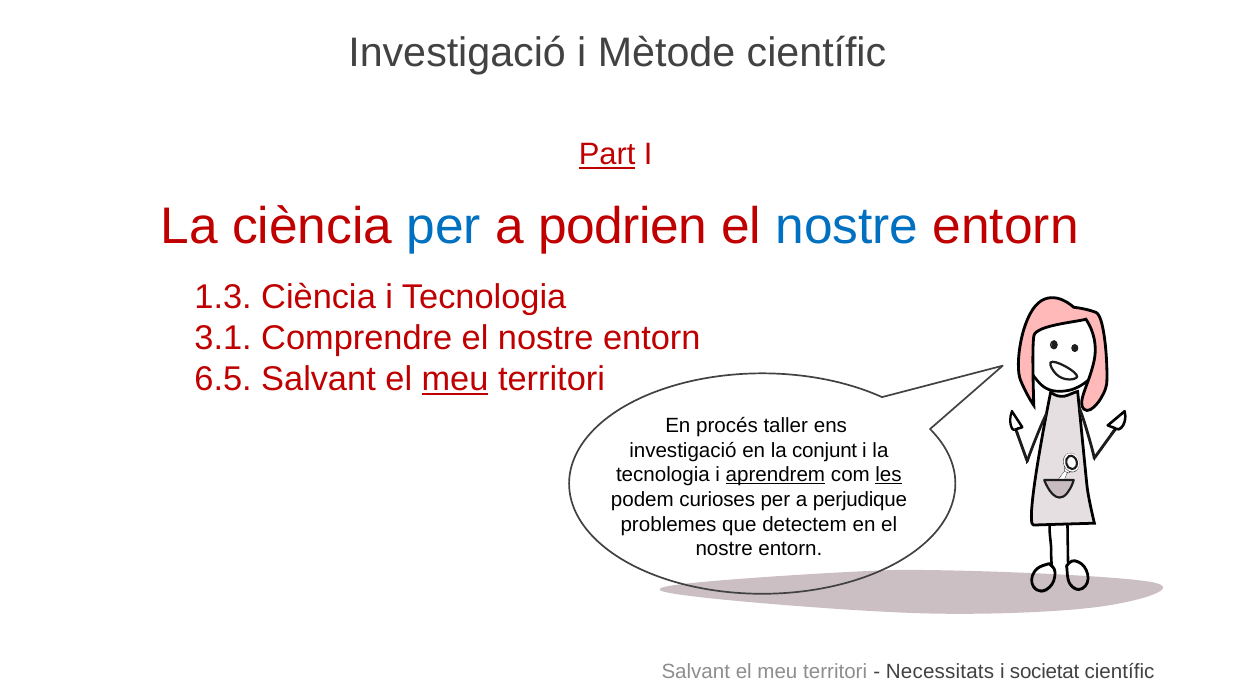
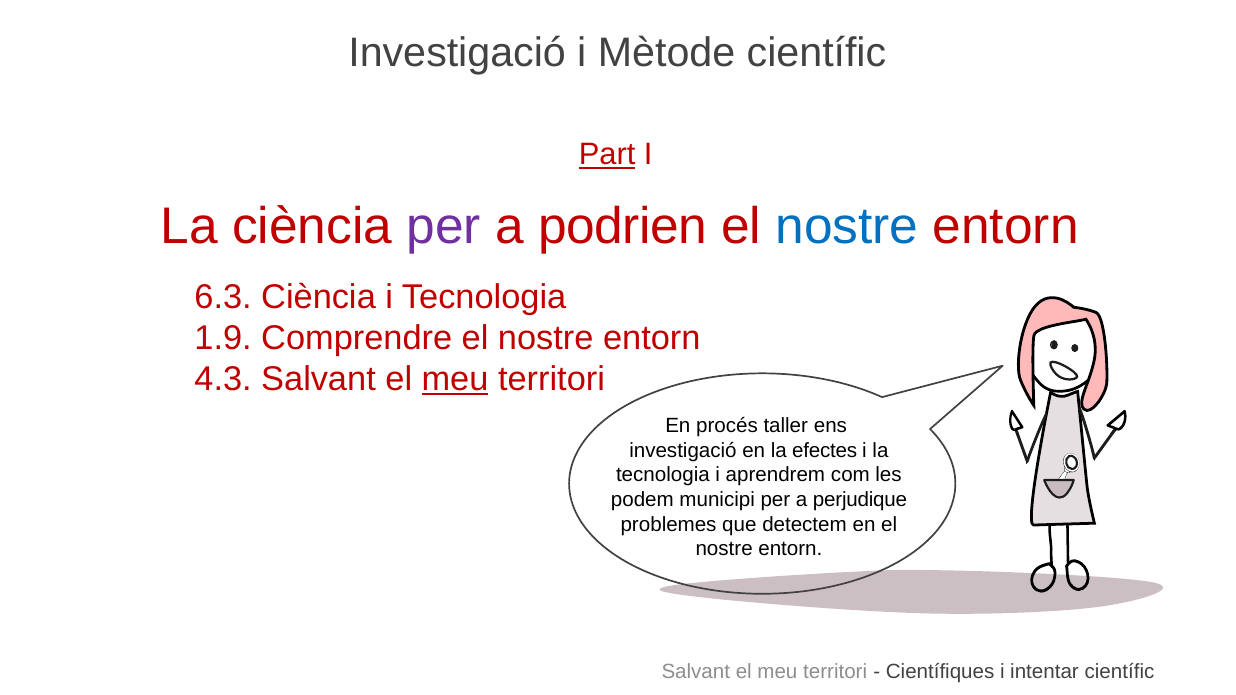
per colour: blue -> purple (444, 226)
1.3: 1.3 -> 6.3 (223, 297)
3.1: 3.1 -> 1.9 (223, 338)
6.5: 6.5 -> 4.3 (223, 380)
conjunt: conjunt -> efectes (825, 450)
aprendrem underline: present -> none (775, 475)
les underline: present -> none (889, 475)
curioses: curioses -> municipi (717, 500)
Necessitats: Necessitats -> Científiques (940, 672)
societat: societat -> intentar (1045, 672)
